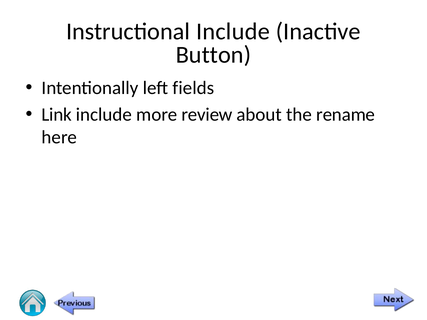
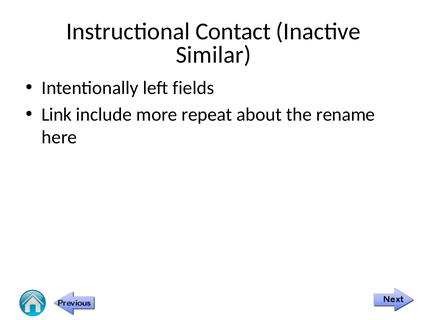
Instructional Include: Include -> Contact (233, 31)
Button: Button -> Similar (213, 55)
review: review -> repeat (207, 115)
